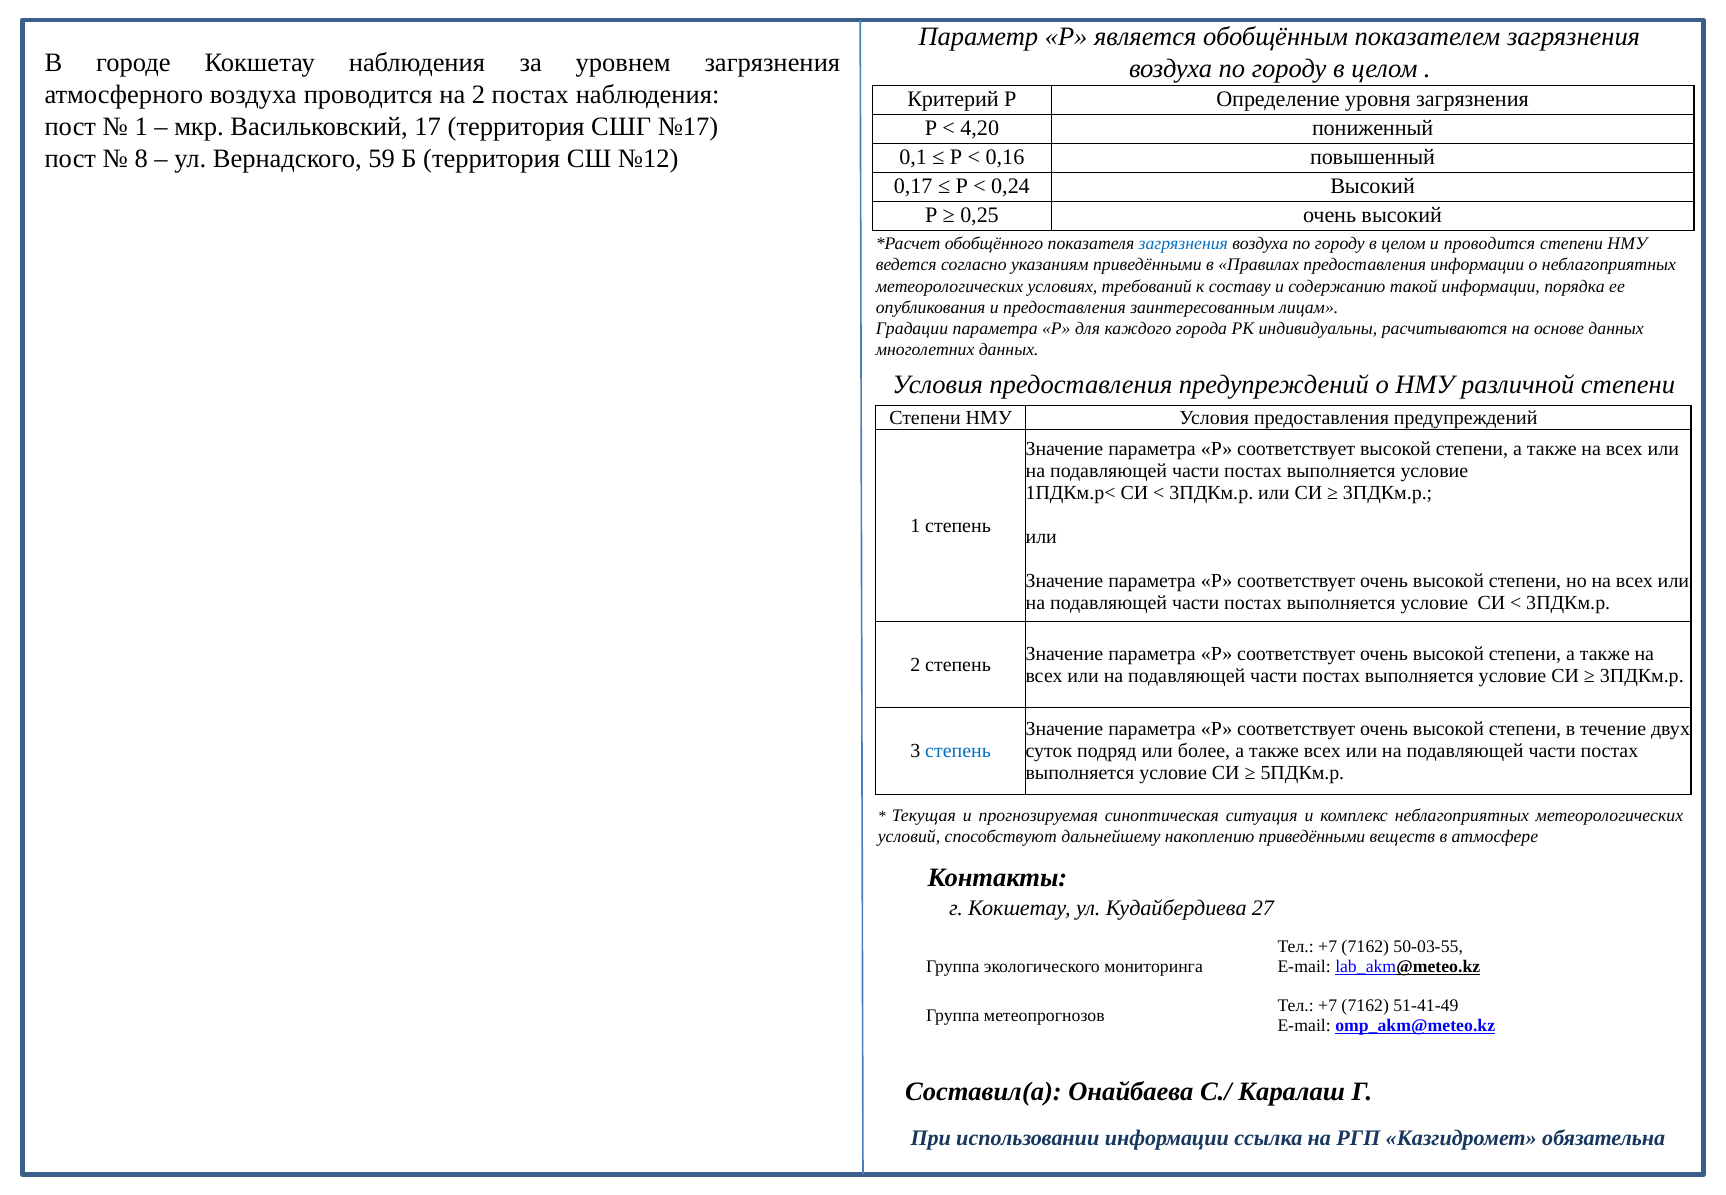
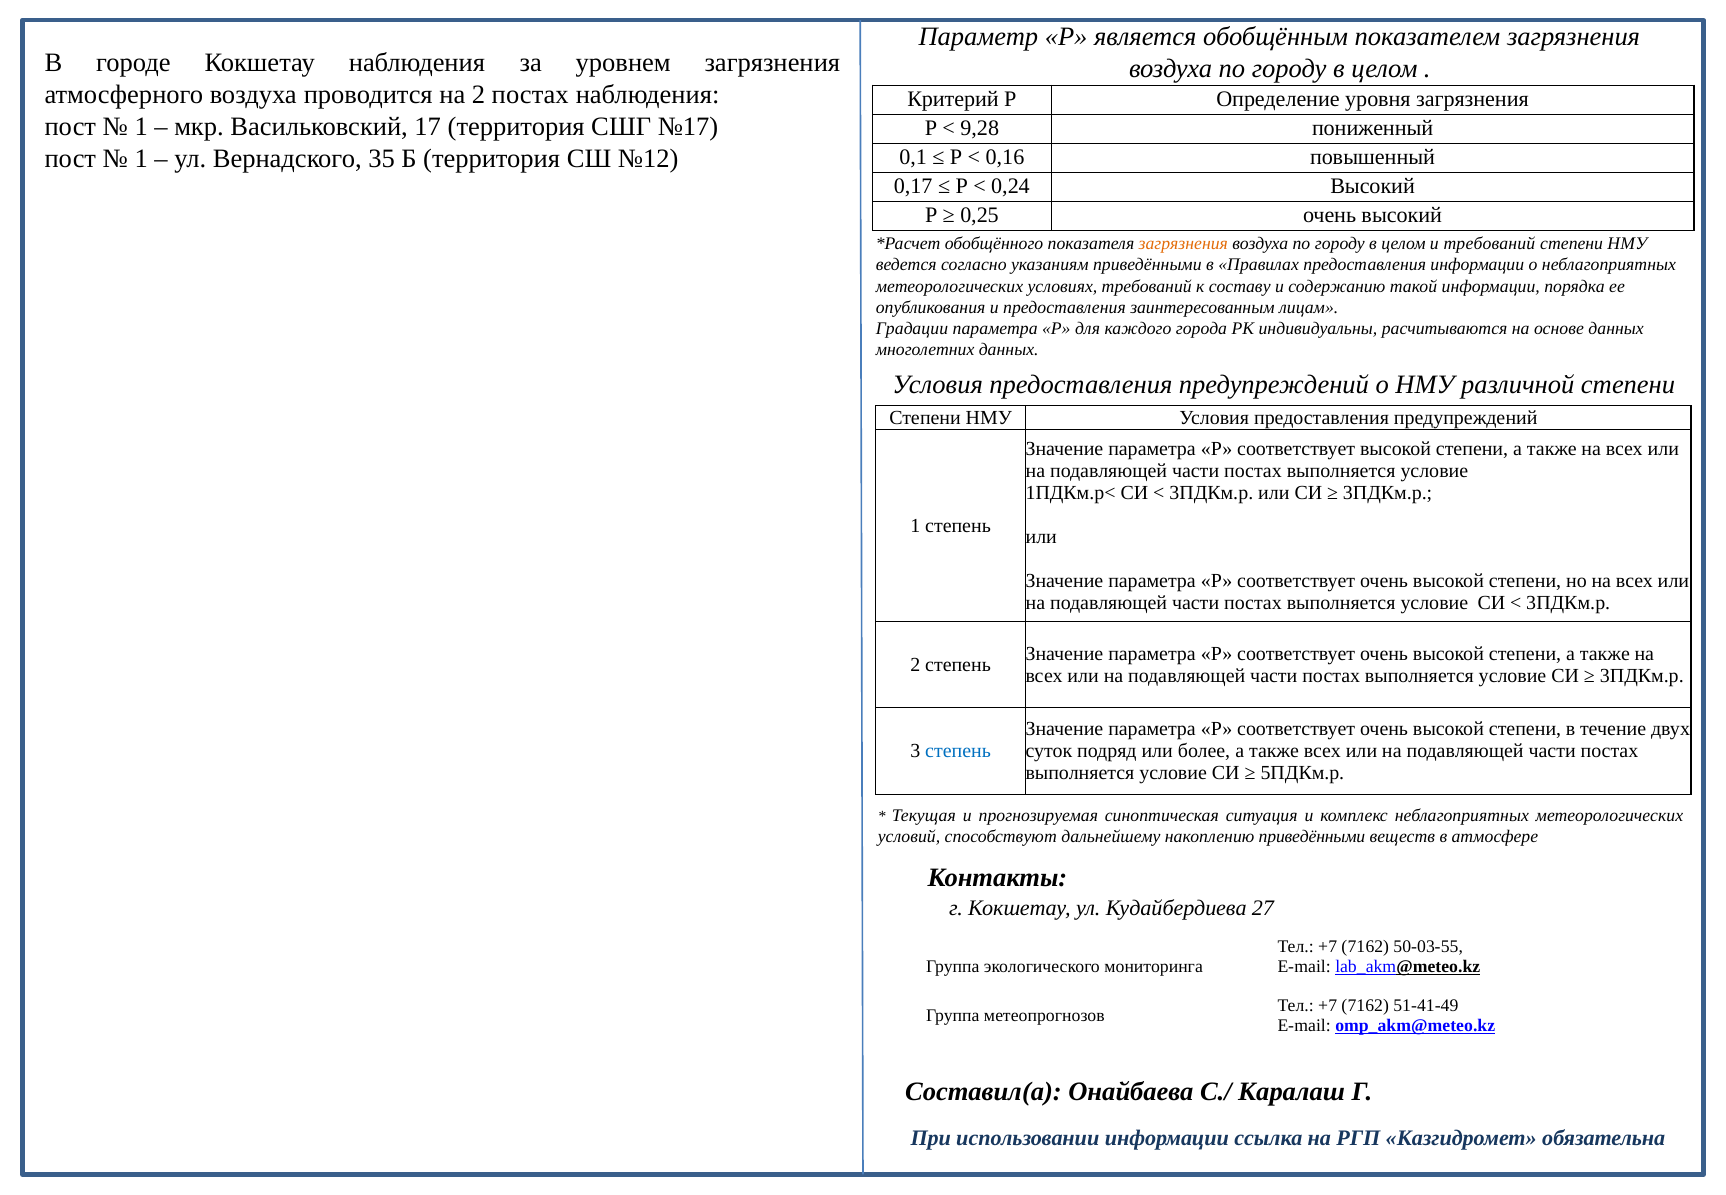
4,20: 4,20 -> 9,28 (980, 128)
8: 8 -> 1 (141, 158)
59: 59 -> 35 (382, 158)
загрязнения colour: blue -> orange (1183, 244)
и проводится: проводится -> требований (1489, 244)
